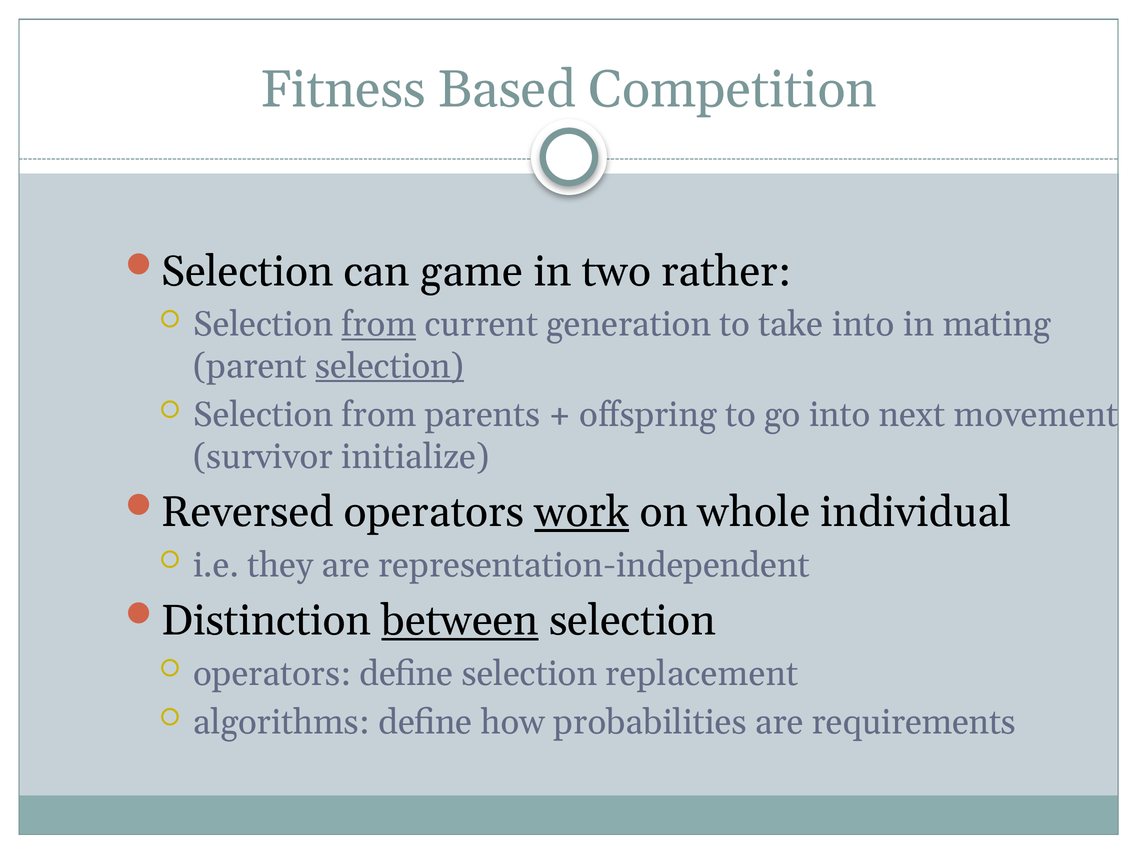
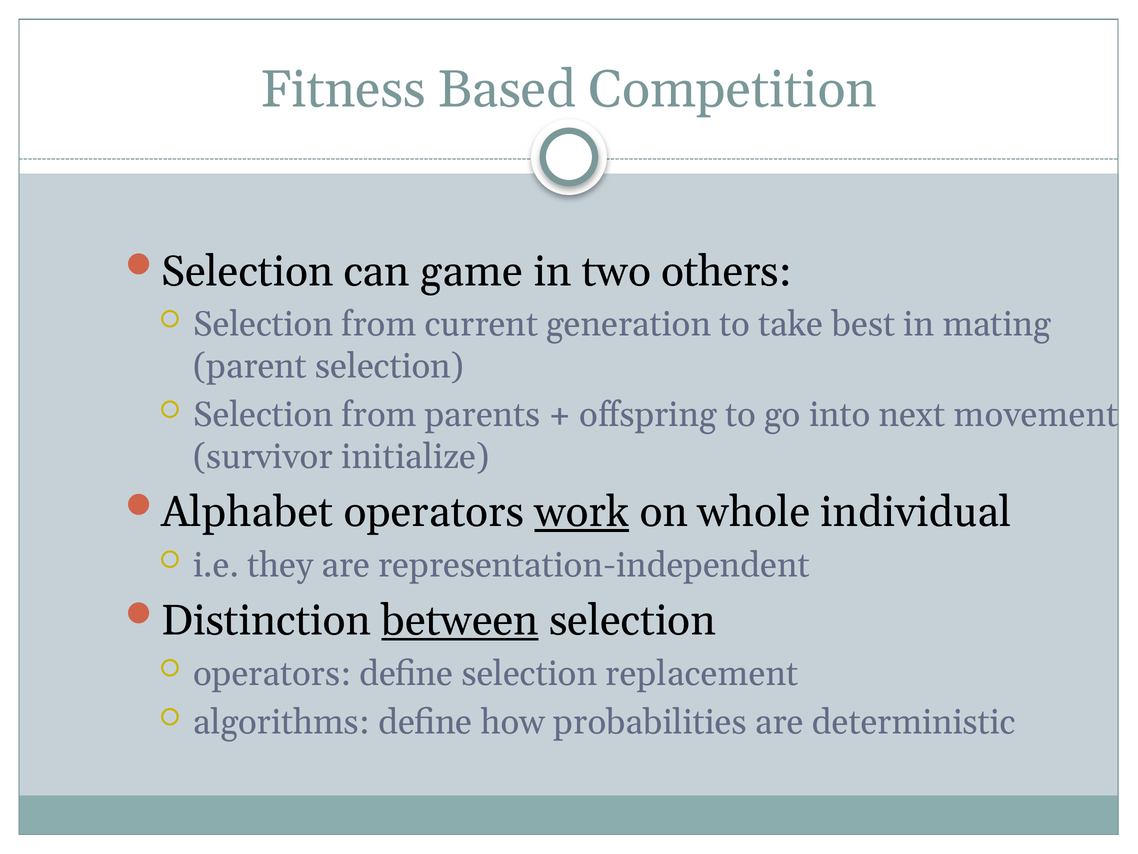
rather: rather -> others (726, 271)
from underline: present -> none (379, 324)
take into: into -> best (863, 324)
selection underline: present -> none (390, 366)
Reversed: Reversed -> Alphabet (247, 512)
requirements: requirements -> deterministic (914, 722)
